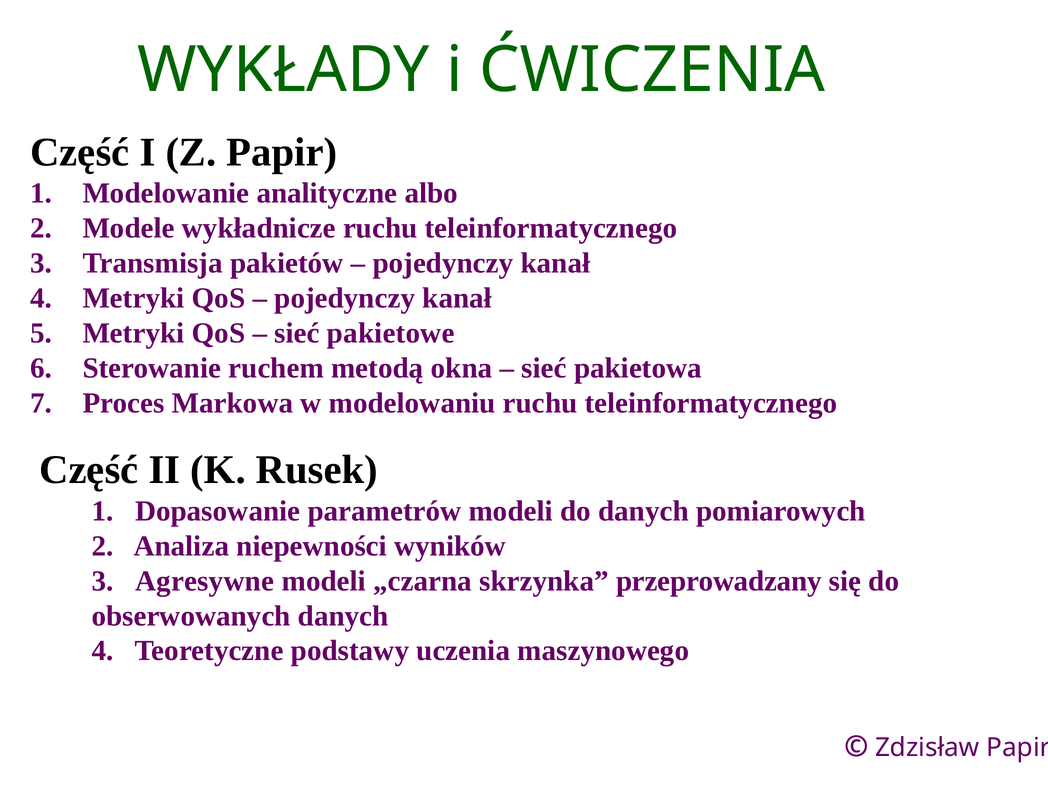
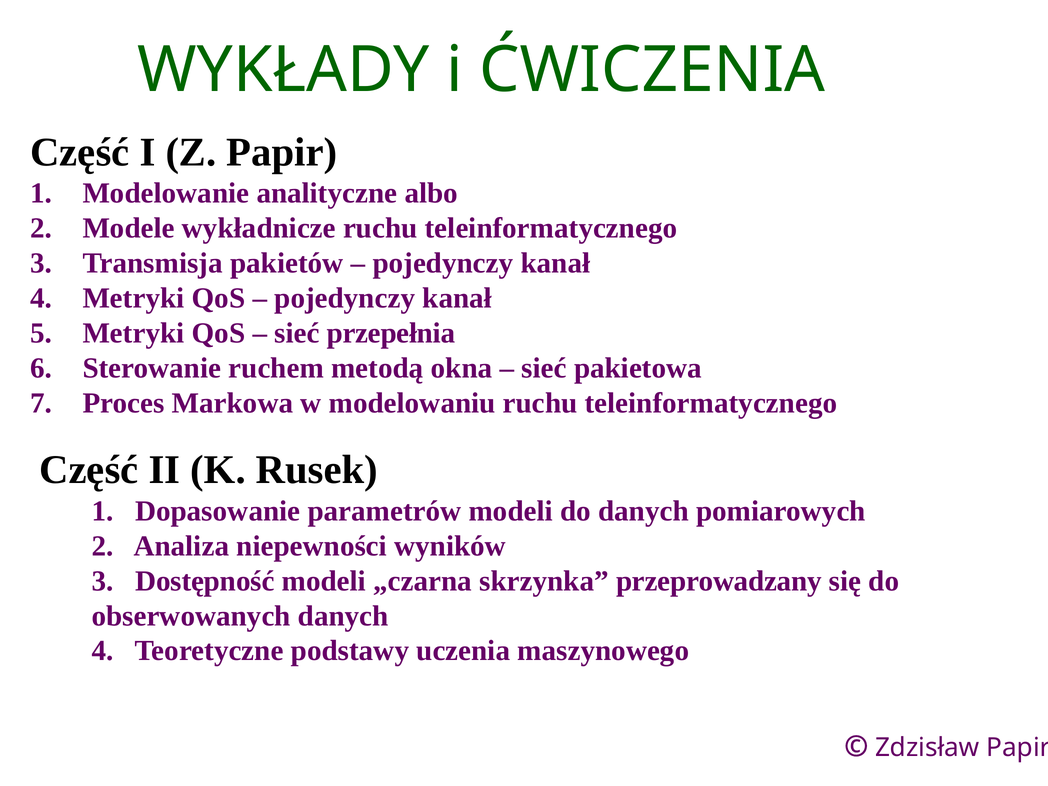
pakietowe: pakietowe -> przepełnia (391, 333)
Agresywne: Agresywne -> Dostępność (205, 581)
